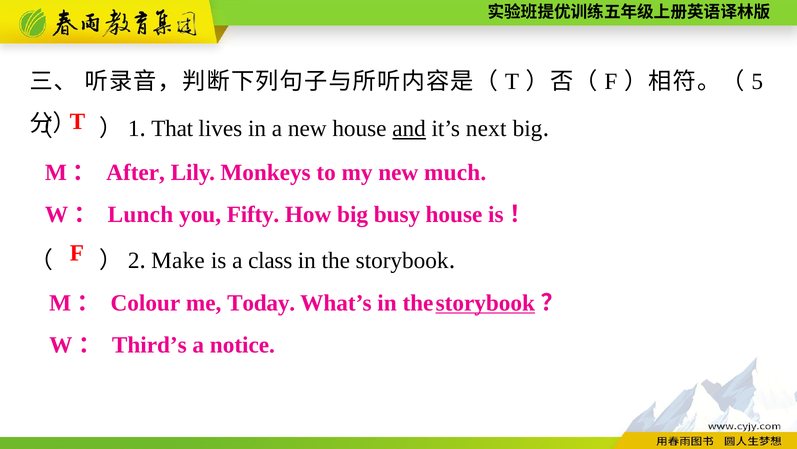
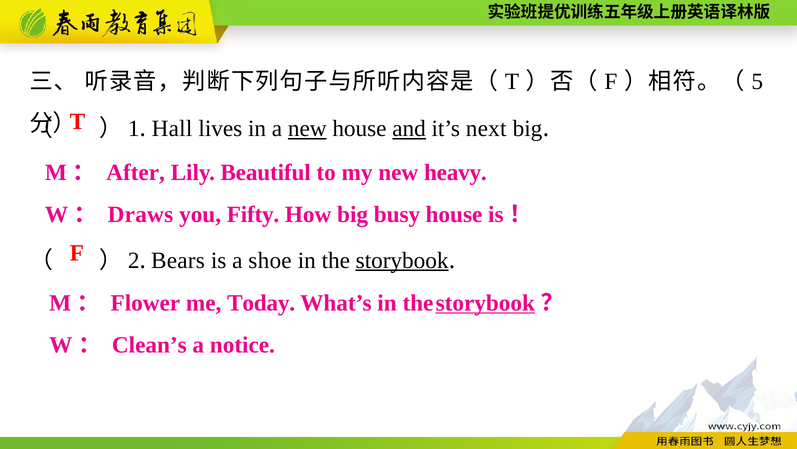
That: That -> Hall (172, 128)
new underline: none -> present (307, 128)
Monkeys: Monkeys -> Beautiful (266, 172)
much: much -> heavy (455, 172)
Lunch: Lunch -> Draws (140, 214)
Make: Make -> Bears (178, 260)
class: class -> shoe (270, 260)
storybook underline: none -> present (402, 260)
Colour: Colour -> Flower (145, 303)
Third’s: Third’s -> Clean’s (149, 344)
